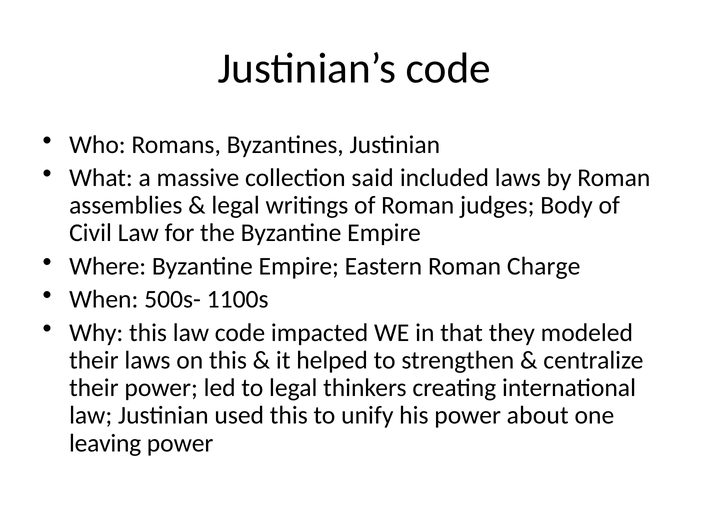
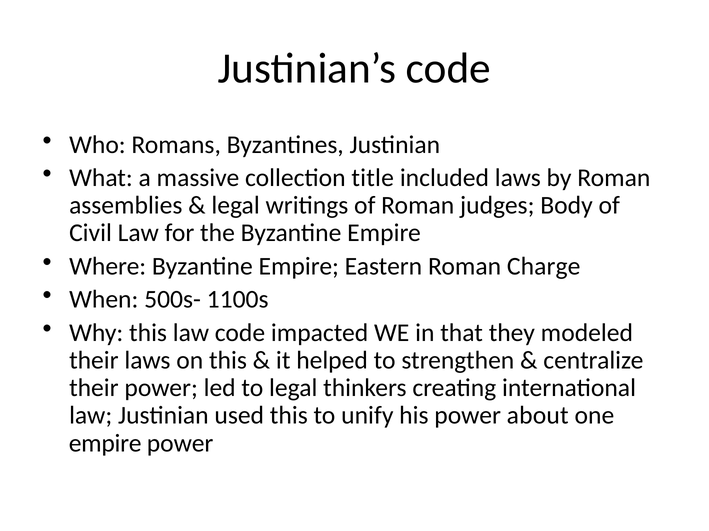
said: said -> title (373, 178)
leaving: leaving -> empire (105, 444)
